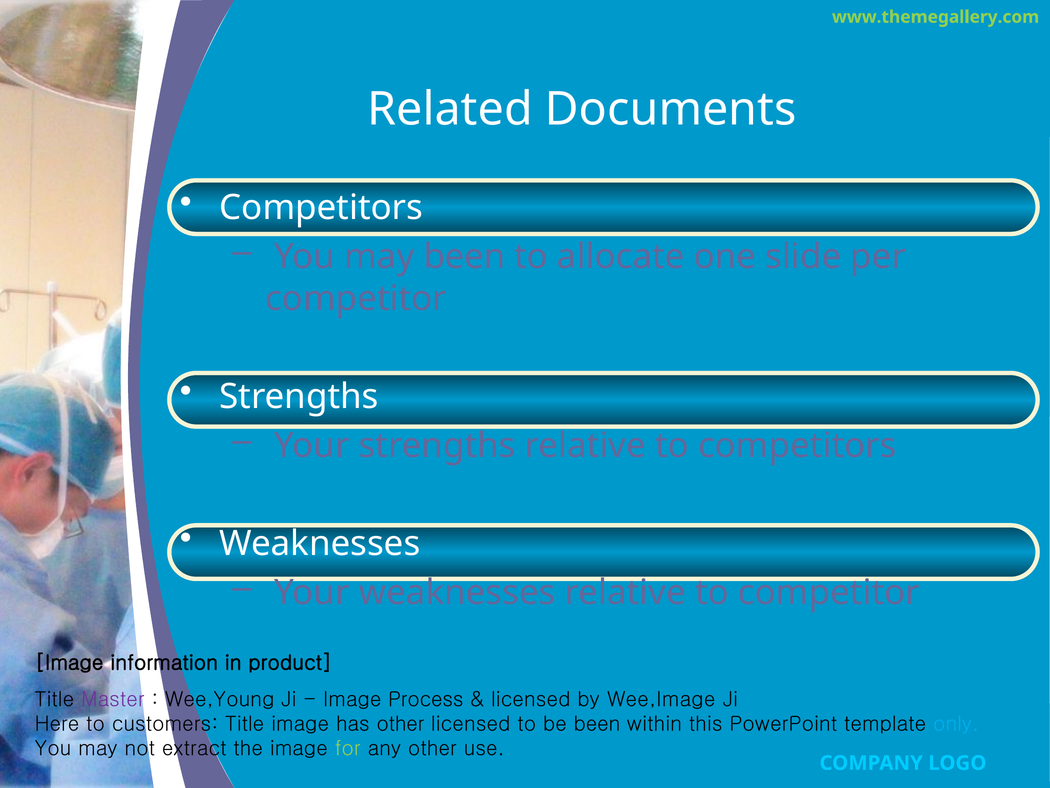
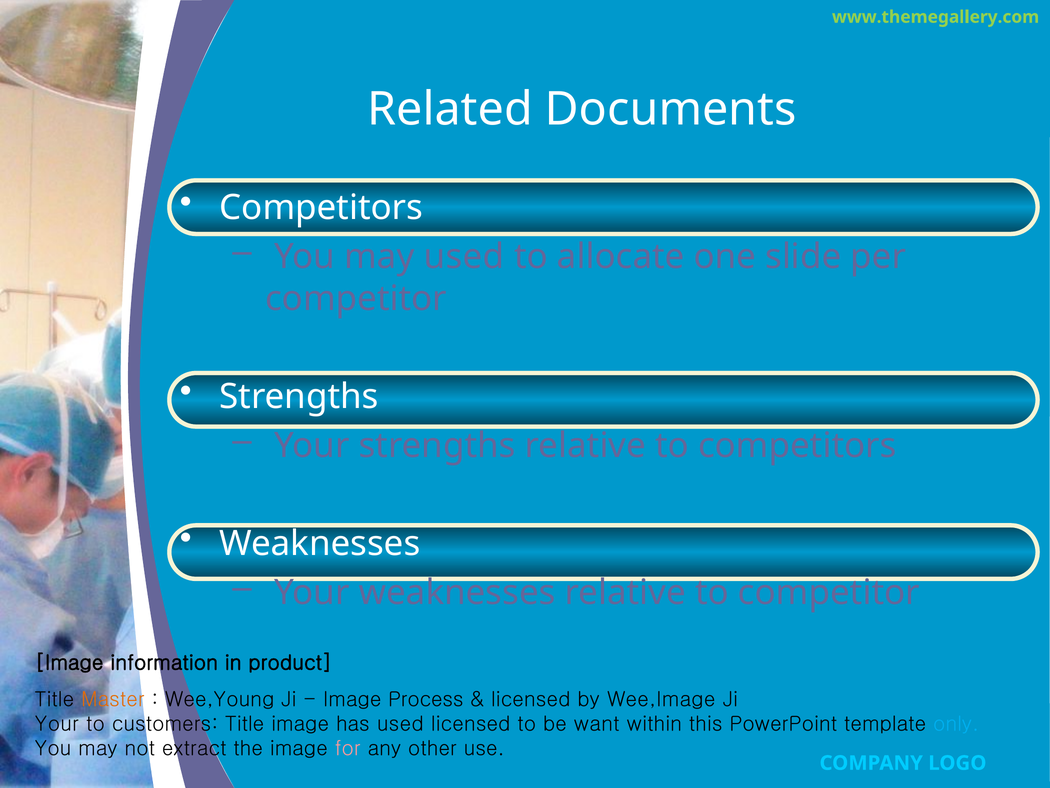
may been: been -> used (464, 257)
Master colour: purple -> orange (113, 699)
Here: Here -> Your (57, 724)
has other: other -> used (400, 724)
be been: been -> want (597, 724)
for colour: light green -> pink (348, 748)
